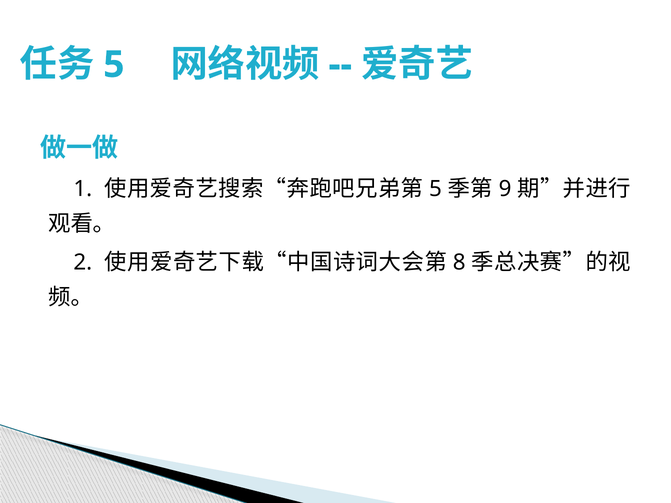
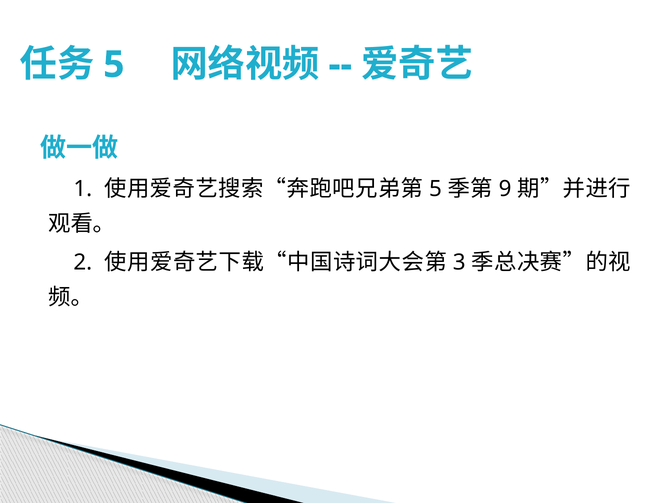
8: 8 -> 3 (459, 262)
